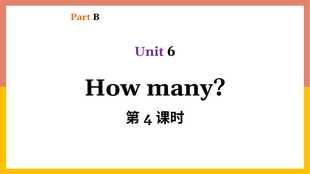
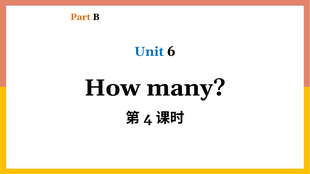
Unit colour: purple -> blue (149, 52)
